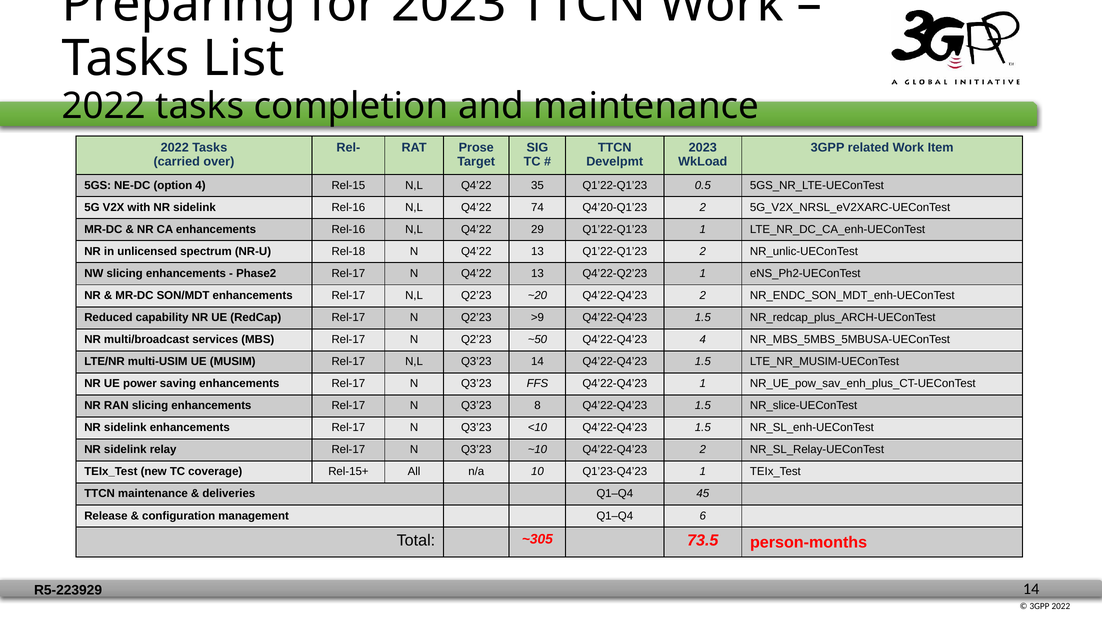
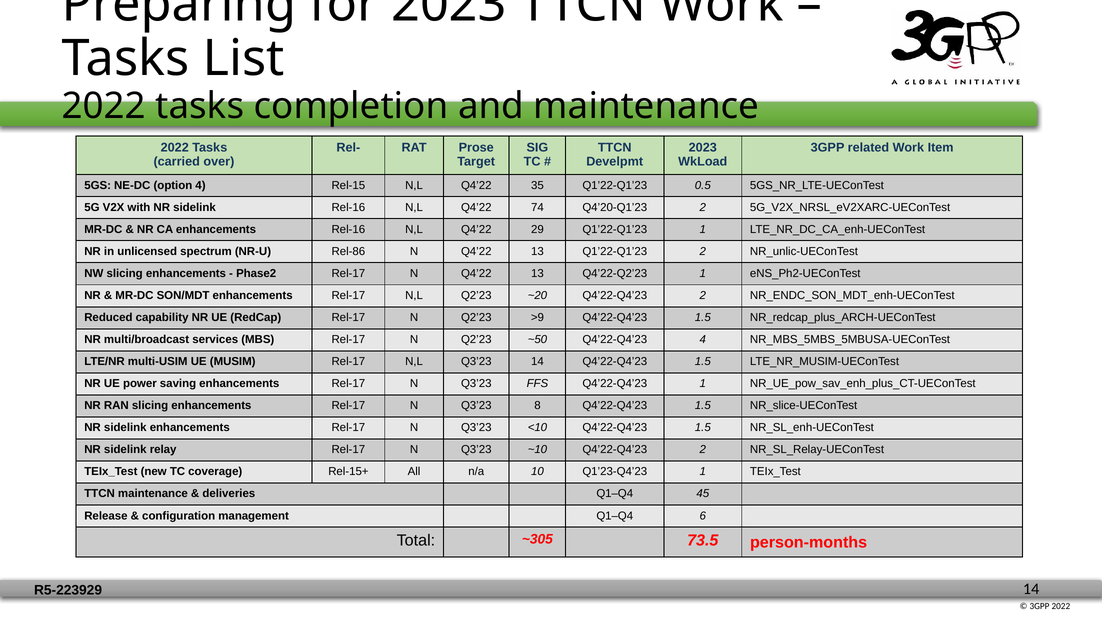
Rel-18: Rel-18 -> Rel-86 (348, 251)
